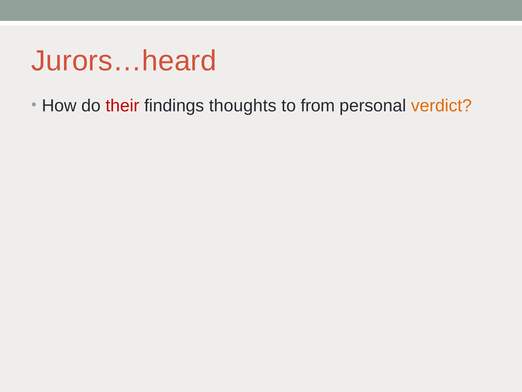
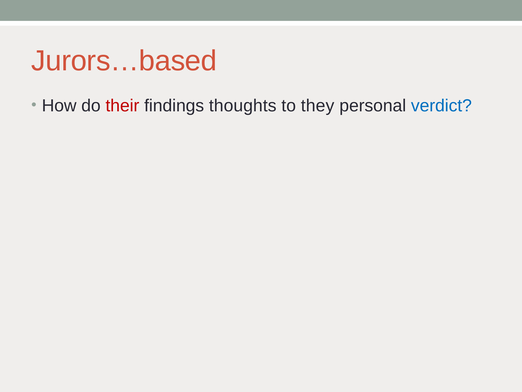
Jurors…heard: Jurors…heard -> Jurors…based (124, 61)
from: from -> they (318, 106)
verdict colour: orange -> blue (441, 106)
